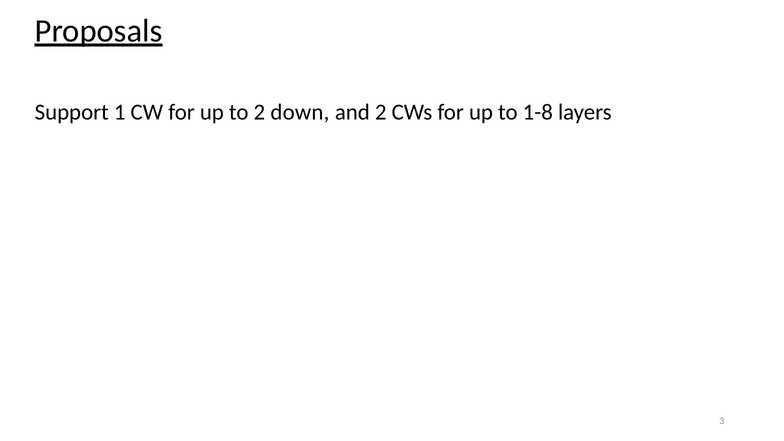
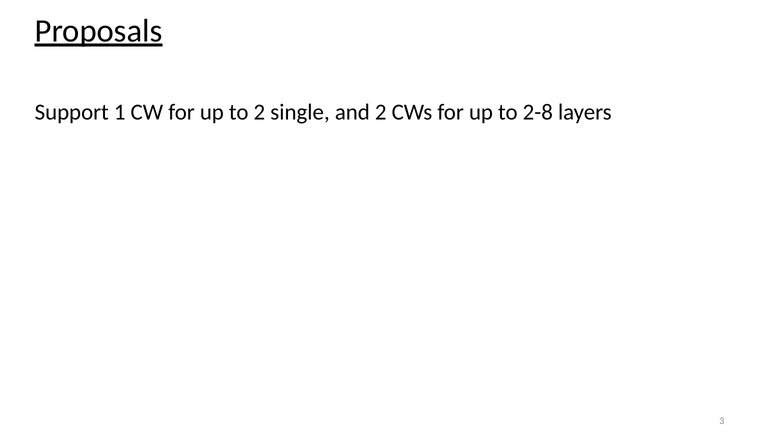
down: down -> single (300, 112)
1-8: 1-8 -> 2-8 (538, 112)
